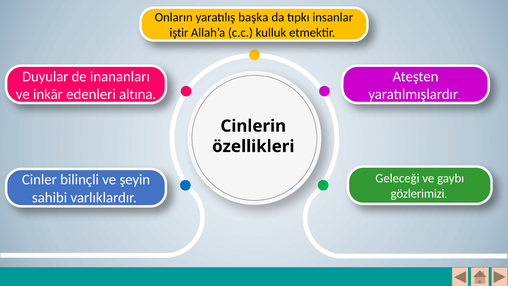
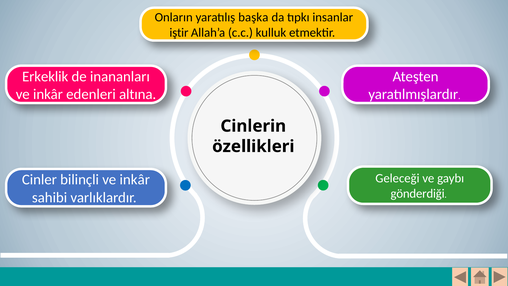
Duyular: Duyular -> Erkeklik (45, 76)
bilinçli ve şeyin: şeyin -> inkâr (135, 180)
gözlerimizi: gözlerimizi -> gönderdiği (418, 194)
